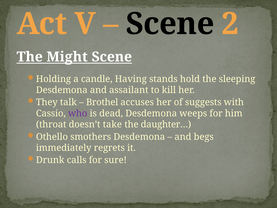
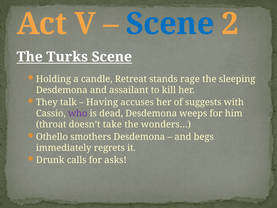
Scene colour: black -> blue (170, 24)
Might: Might -> Turks (67, 57)
Having: Having -> Retreat (131, 79)
hold: hold -> rage (190, 79)
Brothel: Brothel -> Having (102, 102)
daughter…: daughter… -> wonders… (166, 124)
sure: sure -> asks (115, 160)
